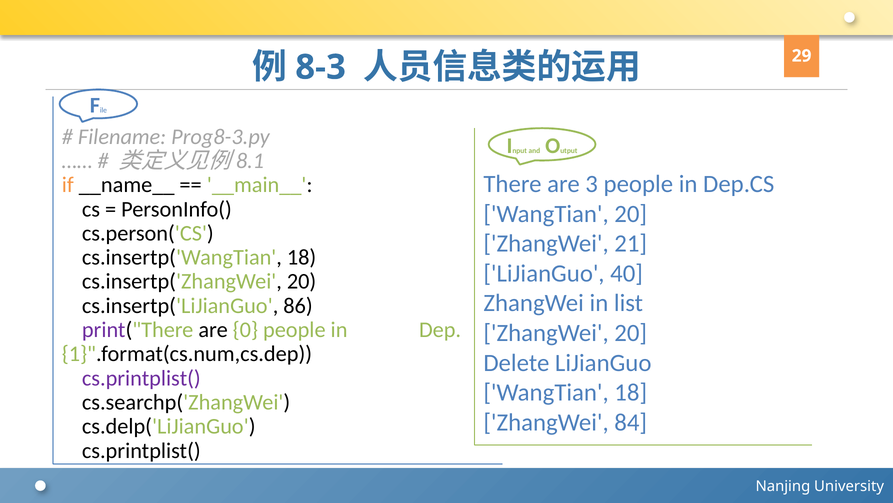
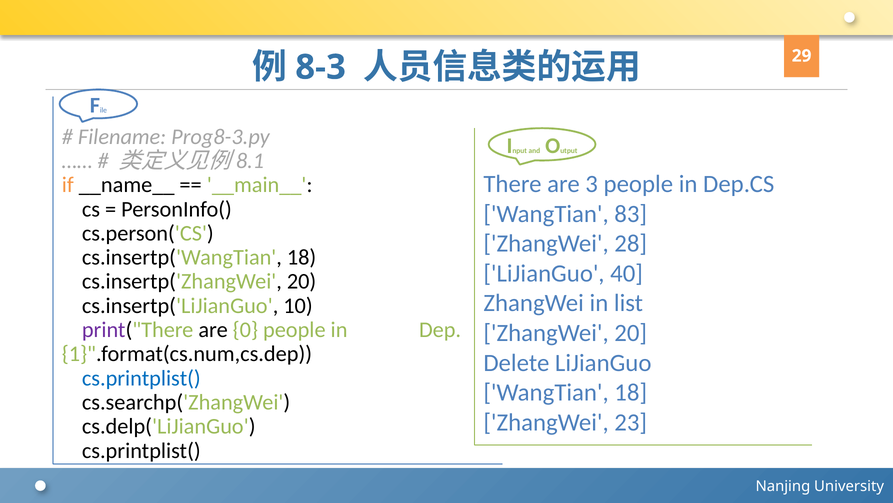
WangTian 20: 20 -> 83 (631, 214)
21: 21 -> 28 (631, 243)
86: 86 -> 10 (298, 305)
cs.printplist( colour: purple -> blue (141, 378)
84: 84 -> 23 (631, 422)
